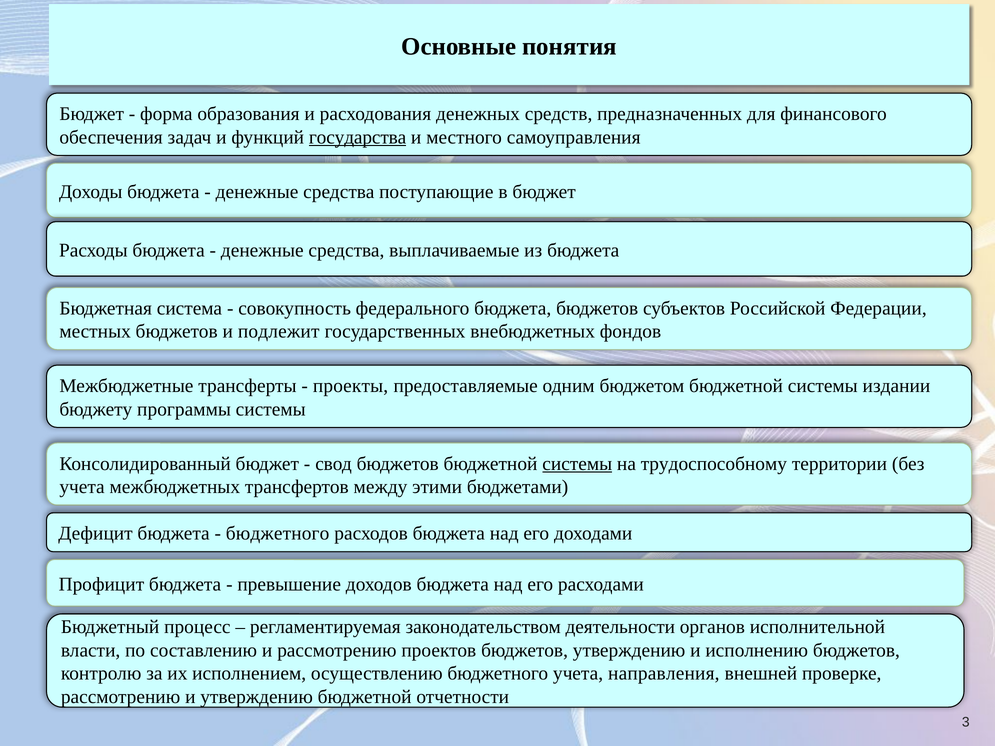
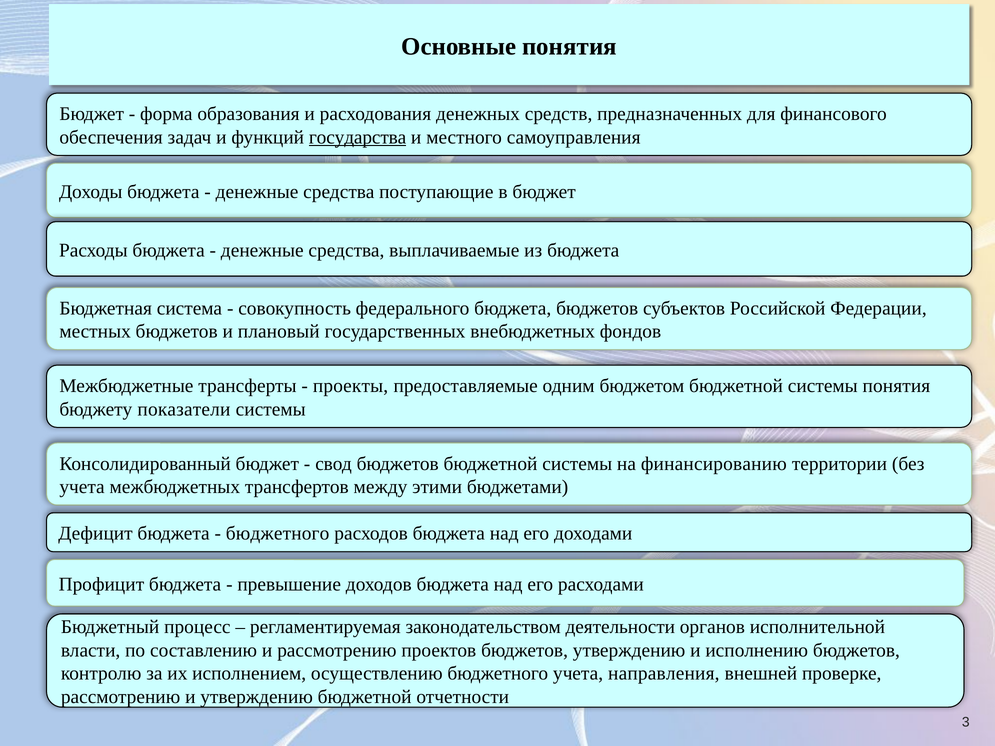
подлежит: подлежит -> плановый (279, 332)
системы издании: издании -> понятия (896, 386)
программы: программы -> показатели (184, 409)
системы underline: present -> none (577, 464)
трудоспособному: трудоспособному -> финансированию (714, 464)
